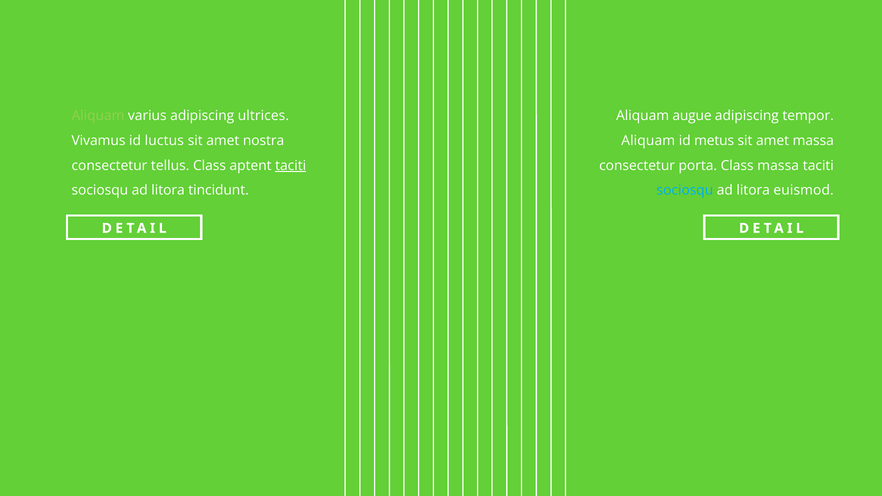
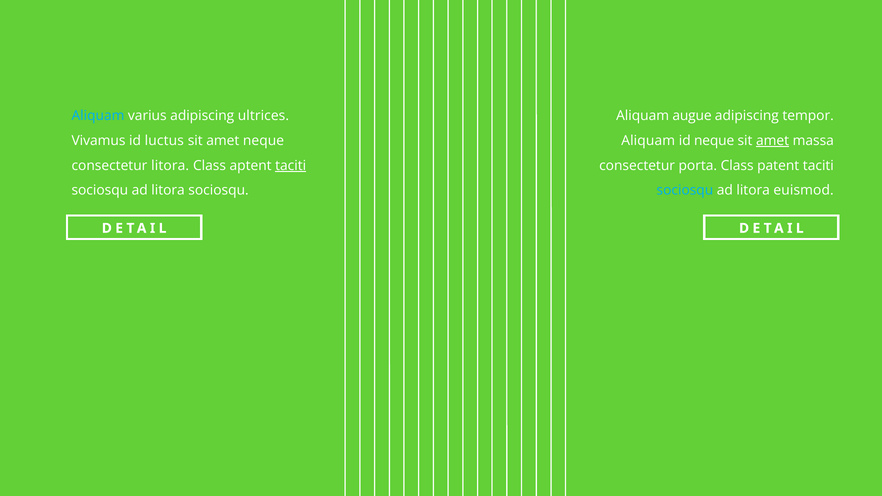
Aliquam colour: light green -> light blue (98, 116)
amet nostra: nostra -> neque (264, 141)
id metus: metus -> neque (714, 141)
amet underline: none -> present (773, 141)
consectetur tellus: tellus -> litora (170, 166)
Class massa: massa -> patent (778, 166)
litora tincidunt: tincidunt -> sociosqu (219, 190)
